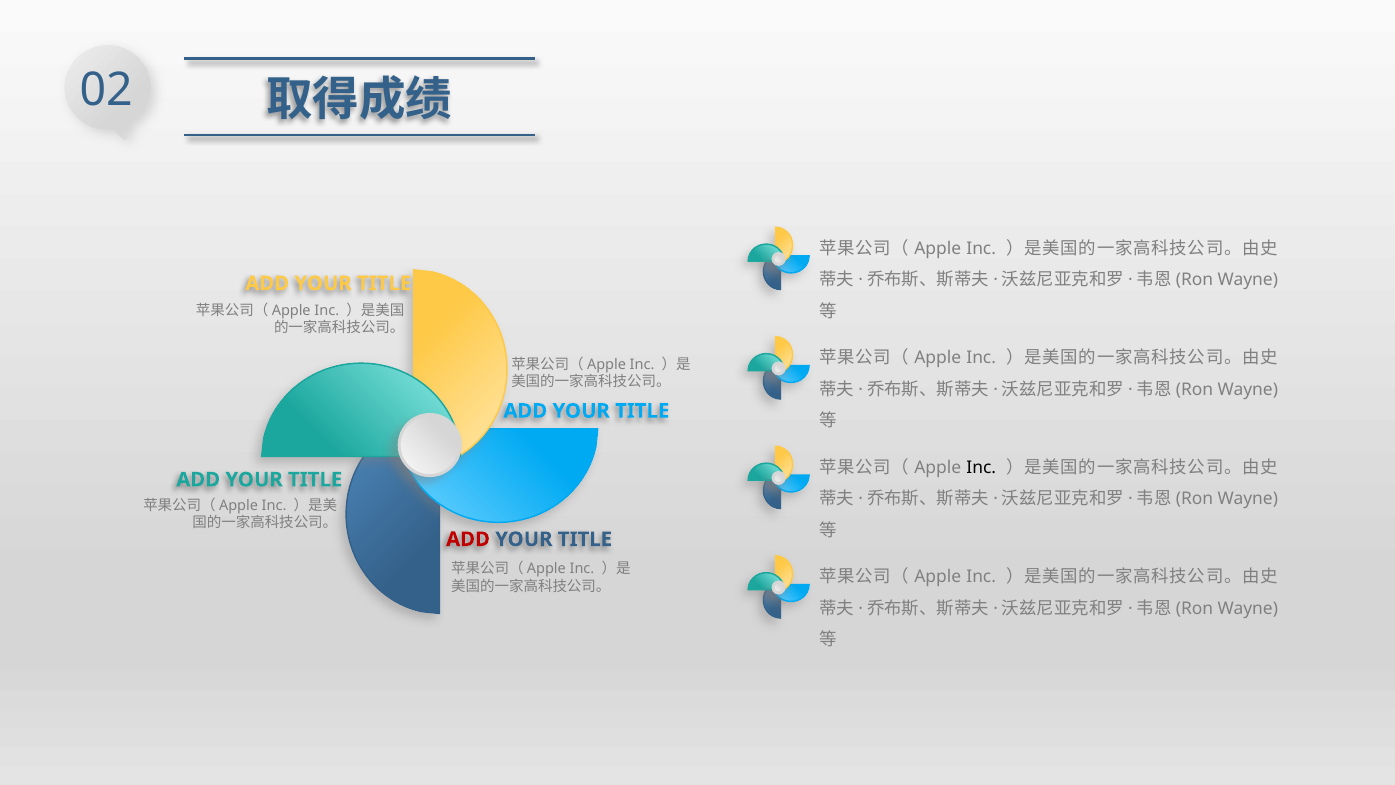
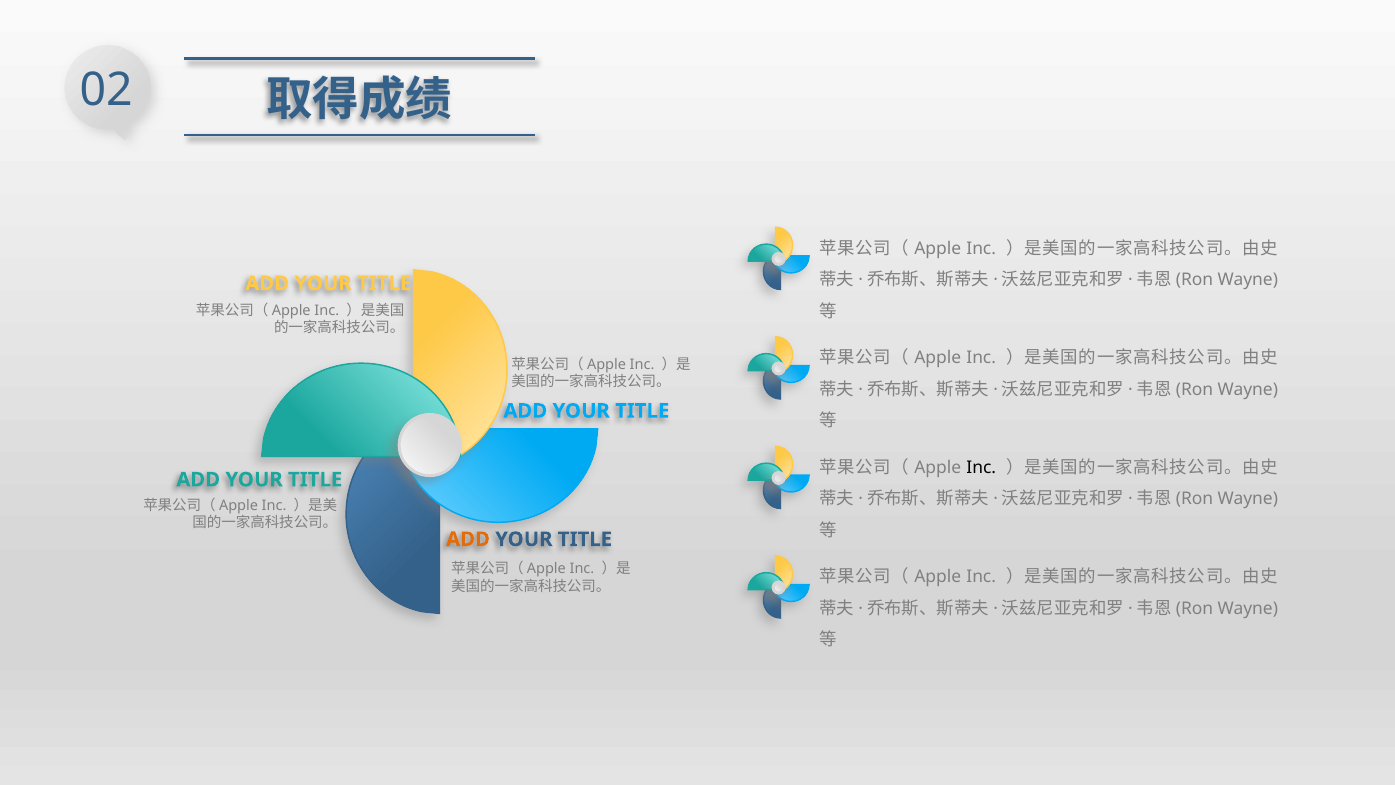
ADD colour: red -> orange (468, 539)
